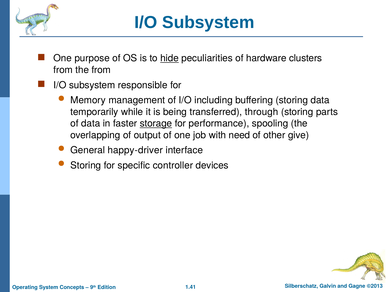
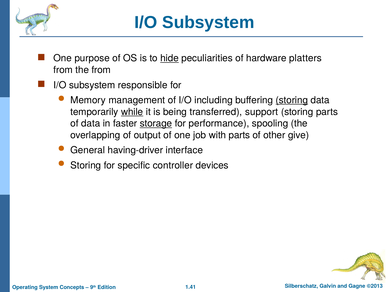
clusters: clusters -> platters (305, 58)
storing underline: none -> present (292, 100)
while underline: none -> present (132, 112)
through: through -> support (262, 112)
with need: need -> parts (239, 135)
happy-driver: happy-driver -> having-driver (135, 150)
